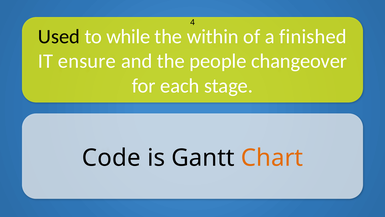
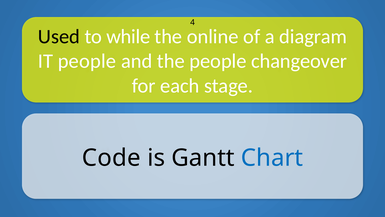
within: within -> online (213, 37)
finished: finished -> diagram (313, 37)
IT ensure: ensure -> people (87, 61)
Chart colour: orange -> blue (272, 157)
